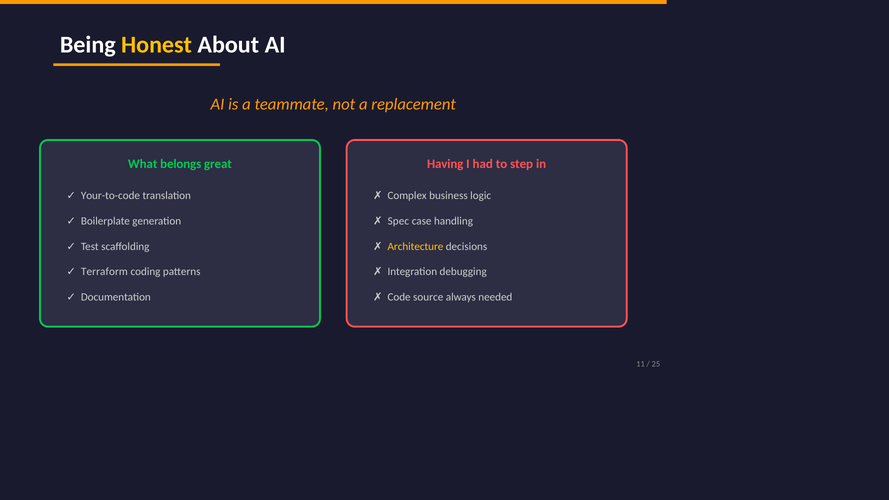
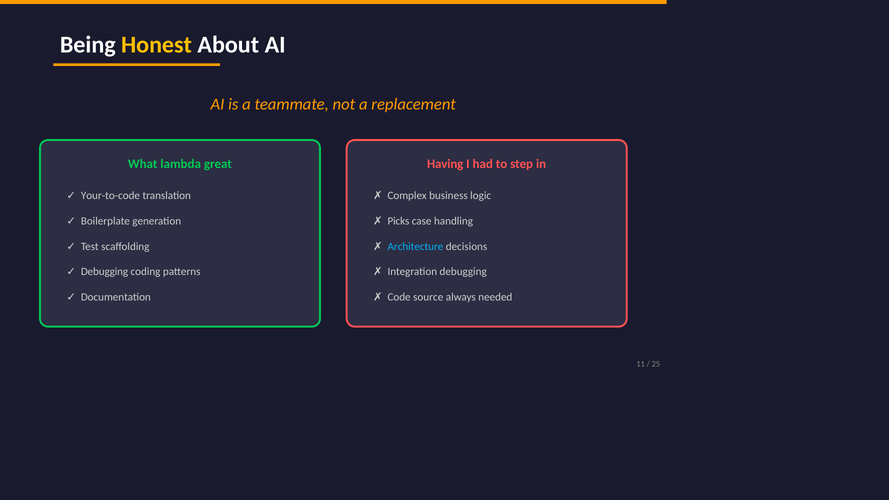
belongs: belongs -> lambda (181, 164)
Spec: Spec -> Picks (398, 221)
Architecture colour: yellow -> light blue (415, 246)
Terraform: Terraform -> Debugging (105, 272)
